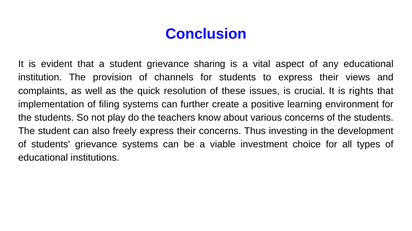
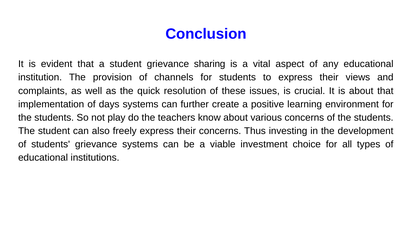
is rights: rights -> about (361, 91)
filing: filing -> days (109, 105)
